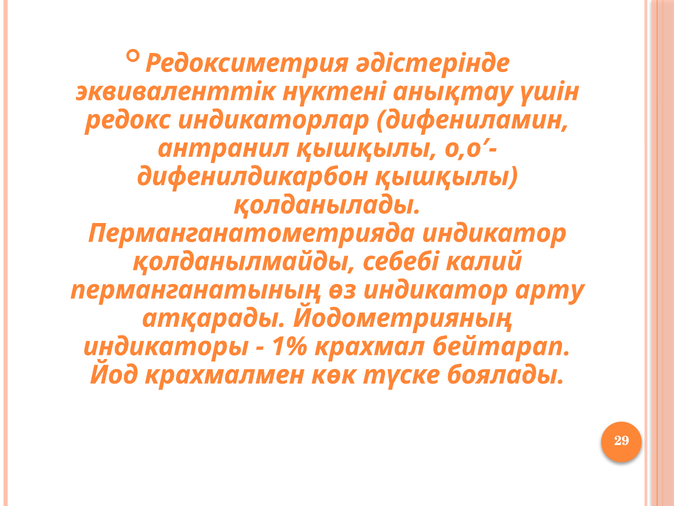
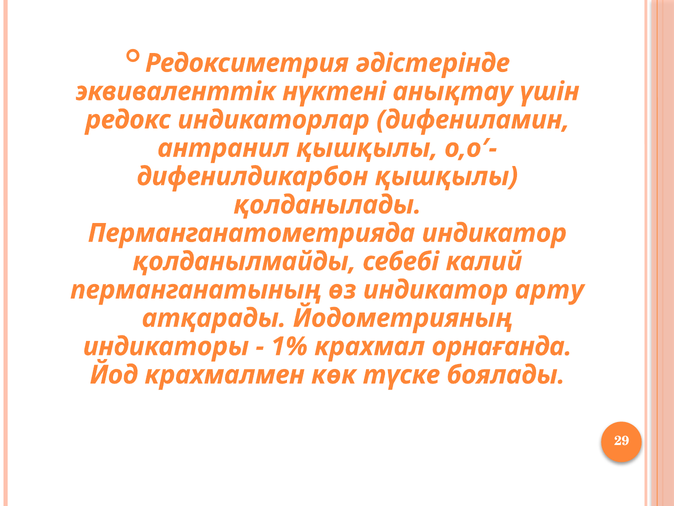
бейтарап: бейтарап -> орнағанда (502, 346)
